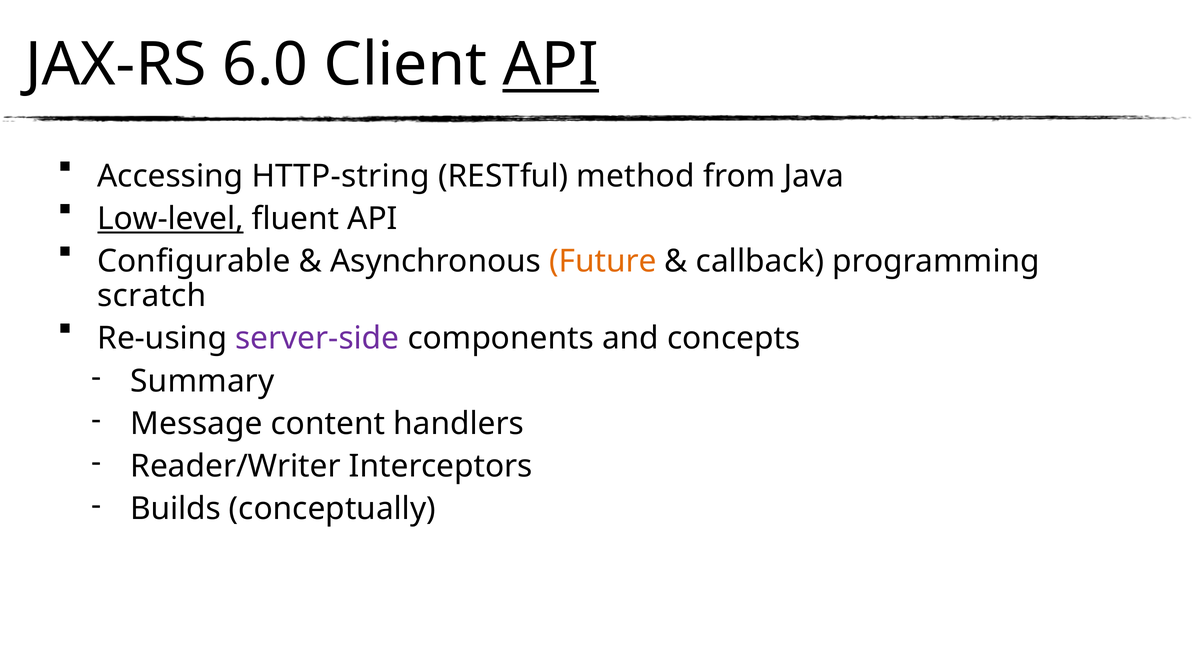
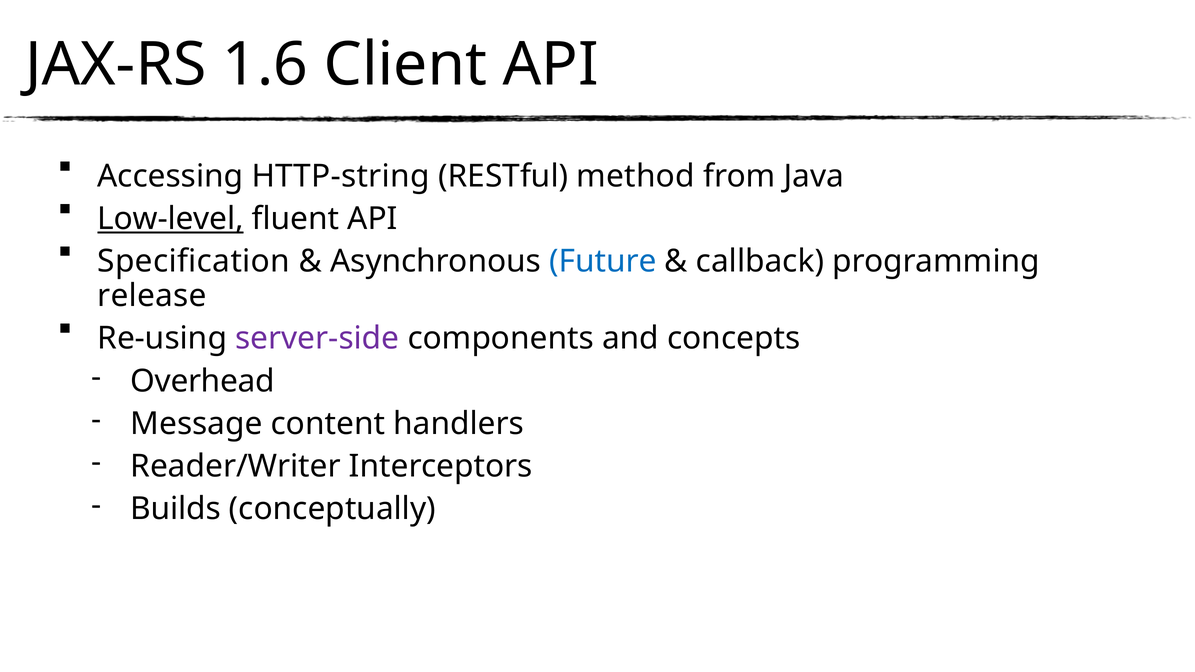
6.0: 6.0 -> 1.6 (265, 65)
API underline: present -> none (551, 65)
Configurable: Configurable -> Specification (194, 262)
Future colour: orange -> blue (603, 262)
scratch: scratch -> release (152, 296)
Summary: Summary -> Overhead (203, 381)
